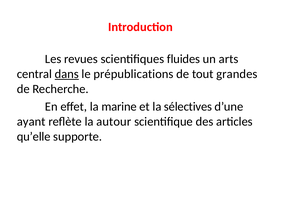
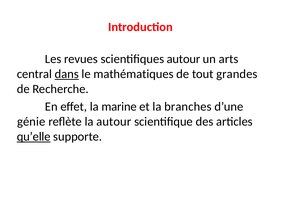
scientifiques fluides: fluides -> autour (183, 59)
prépublications: prépublications -> mathématiques (134, 74)
sélectives: sélectives -> branches (188, 106)
ayant: ayant -> génie (31, 121)
qu’elle underline: none -> present (34, 136)
